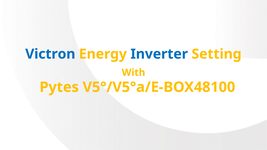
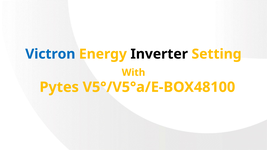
Inverter colour: blue -> black (159, 54)
